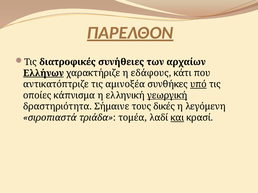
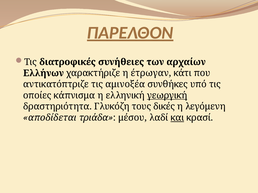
Ελλήνων underline: present -> none (43, 73)
εδάφους: εδάφους -> έτρωγαν (151, 73)
υπό underline: present -> none (198, 84)
Σήμαινε: Σήμαινε -> Γλυκόζη (112, 107)
σιροπιαστά: σιροπιαστά -> αποδίδεται (50, 118)
τομέα: τομέα -> μέσου (132, 118)
